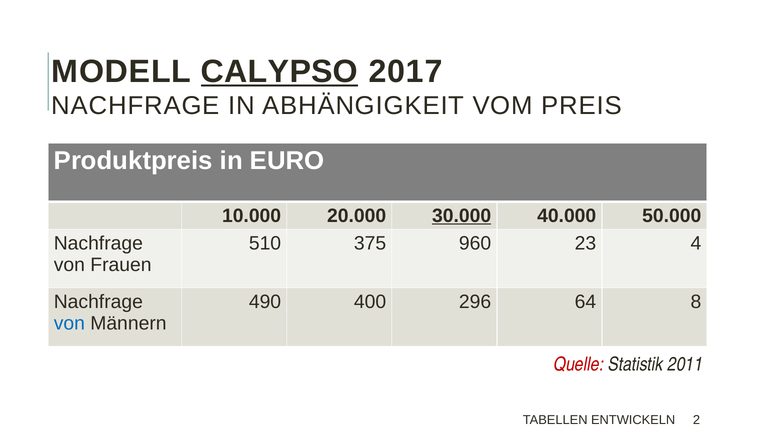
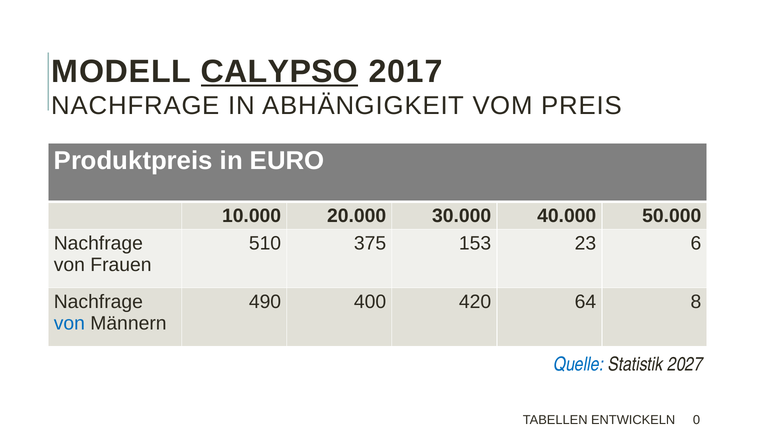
30.000 underline: present -> none (462, 216)
960: 960 -> 153 (475, 243)
4: 4 -> 6 (696, 243)
296: 296 -> 420 (475, 302)
Quelle colour: red -> blue (579, 364)
2011: 2011 -> 2027 (685, 364)
2: 2 -> 0 (696, 420)
